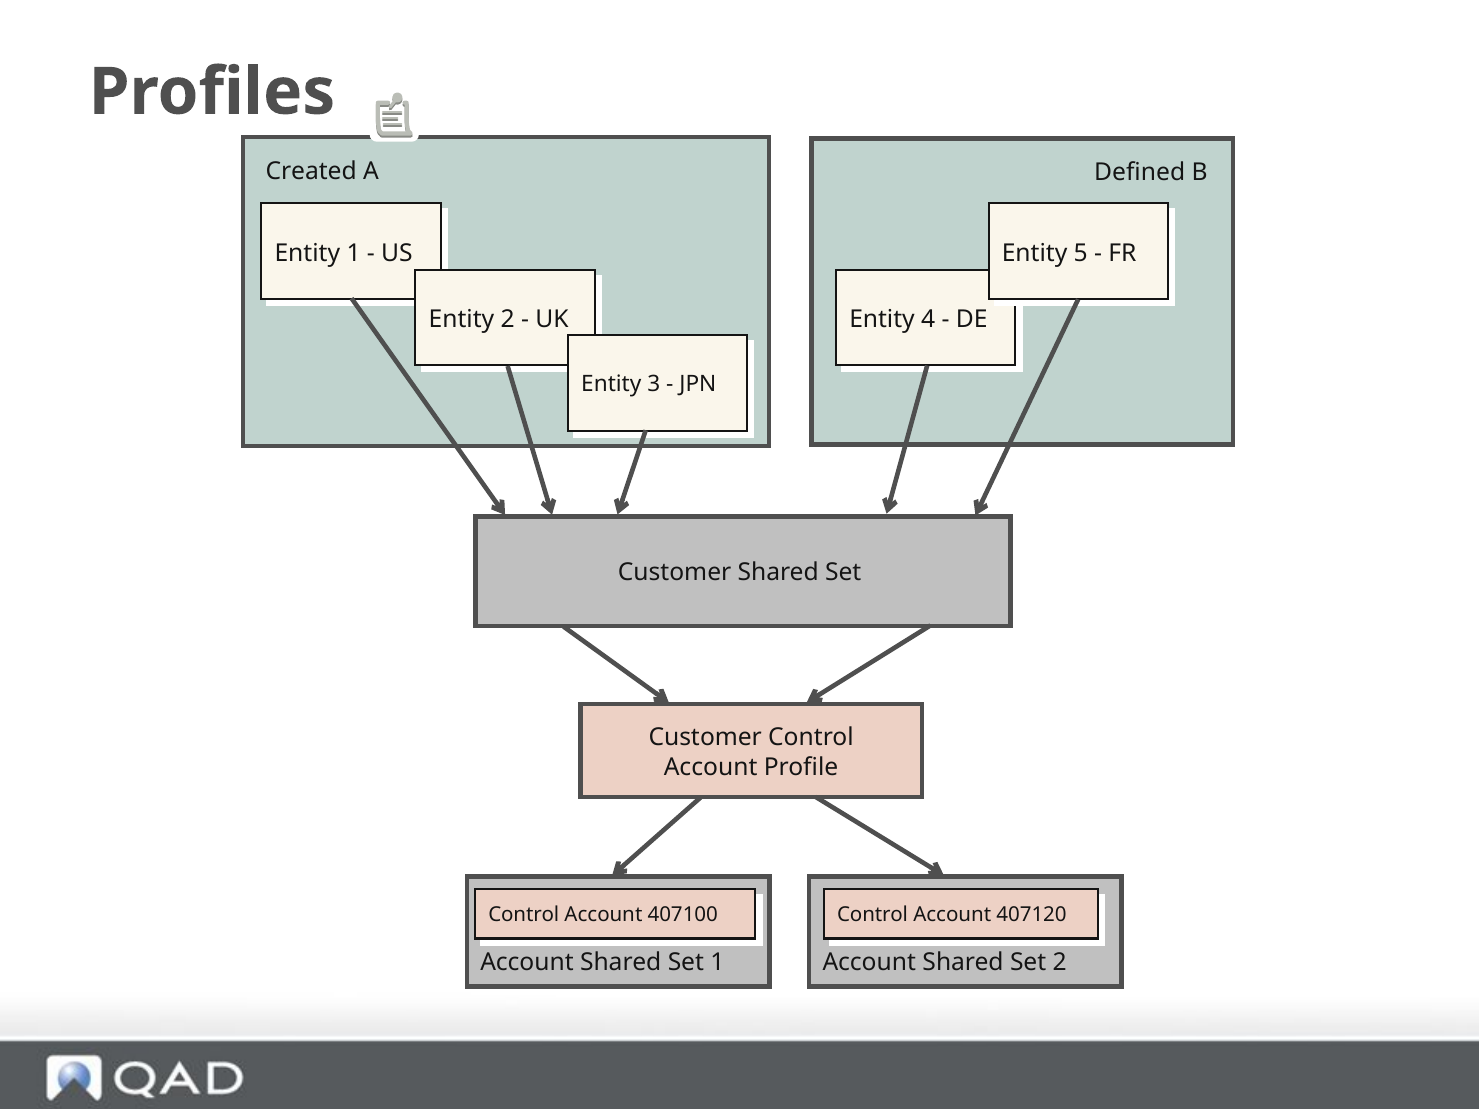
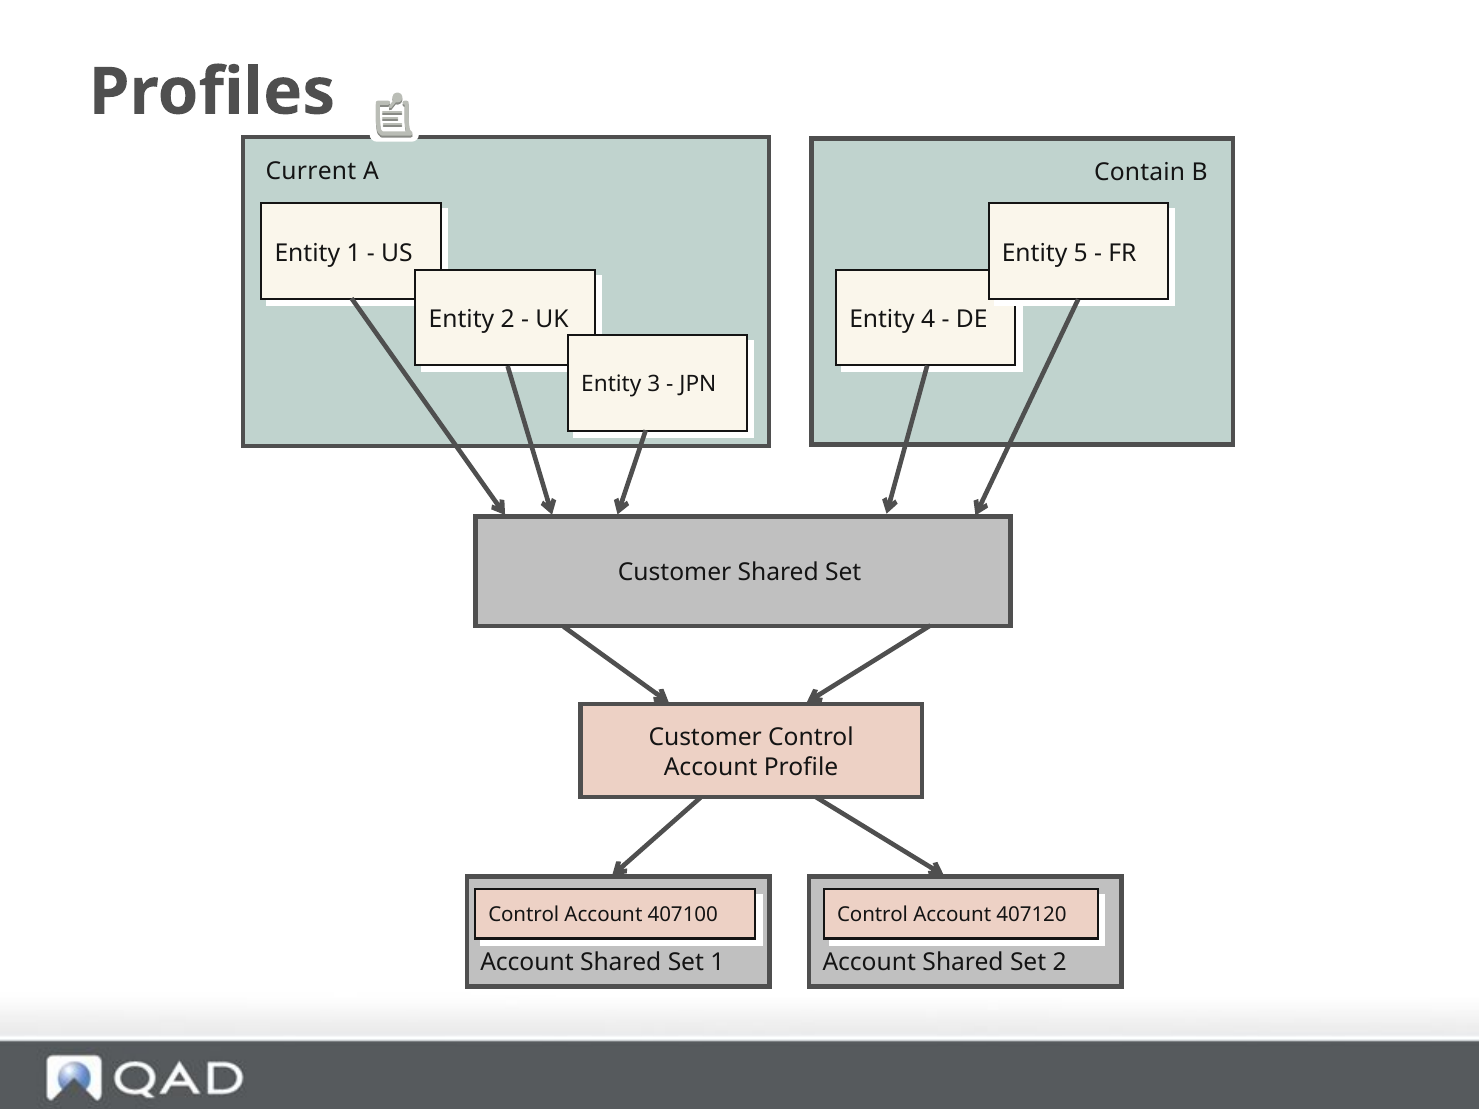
Created: Created -> Current (311, 171)
Defined: Defined -> Contain (1140, 173)
